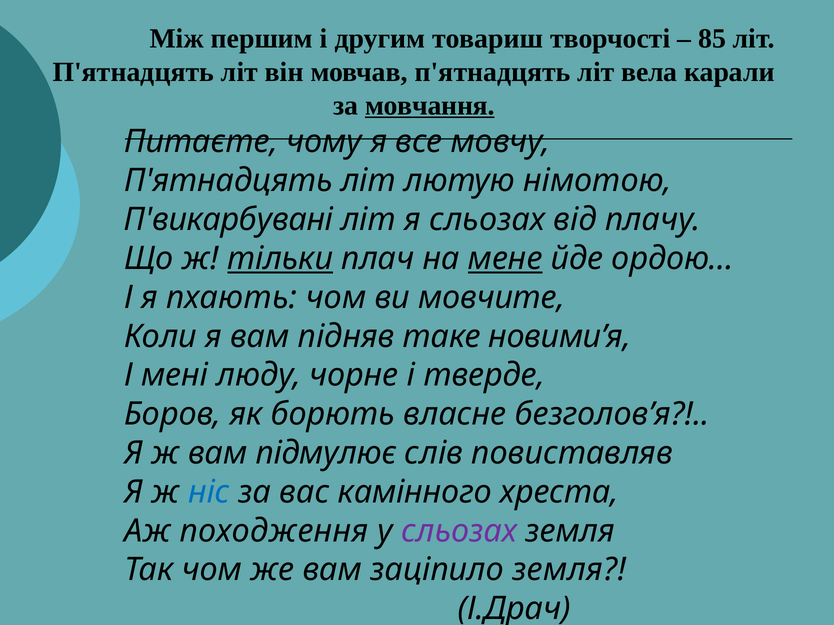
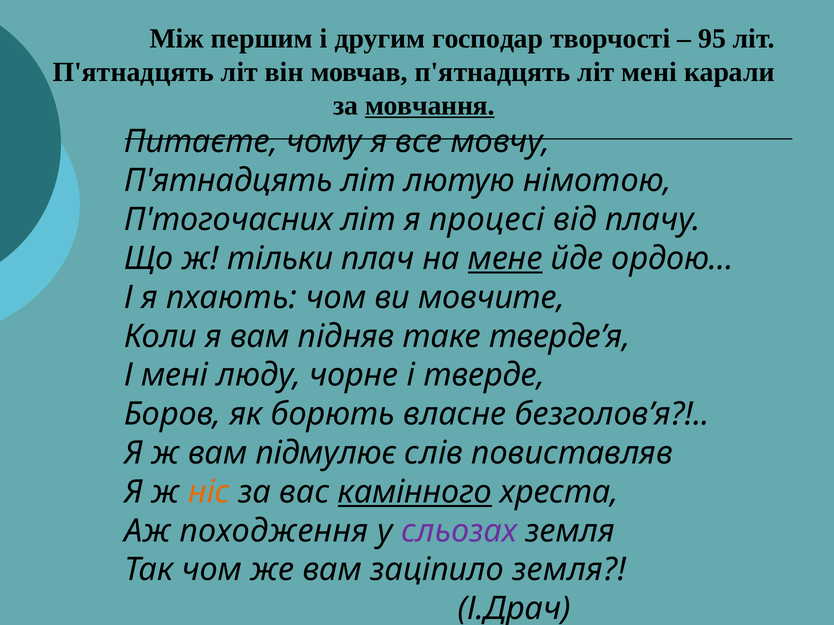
товариш: товариш -> господар (488, 39)
85: 85 -> 95 (712, 39)
літ вела: вела -> мені (649, 72)
П'викарбувані: П'викарбувані -> П'тогочасних (229, 220)
я сльозах: сльозах -> процесі (487, 220)
тільки underline: present -> none (280, 259)
новими’я: новими’я -> тверде’я (560, 337)
ніс colour: blue -> orange (209, 492)
камінного underline: none -> present (415, 492)
